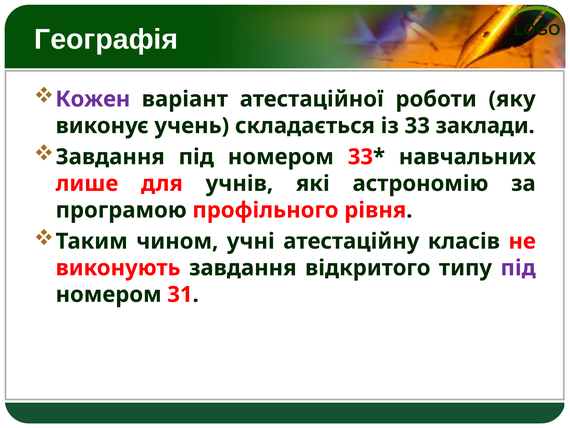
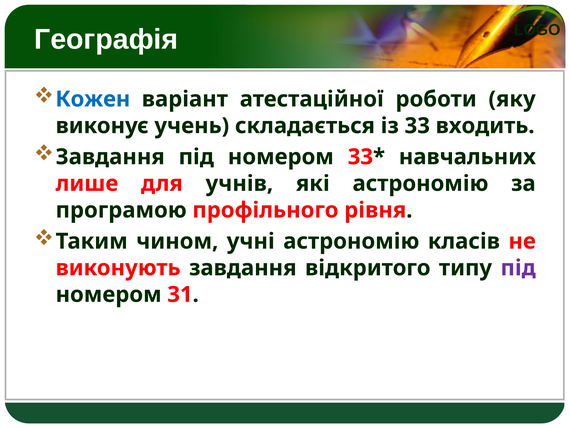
Кожен colour: purple -> blue (93, 99)
заклади: заклади -> входить (485, 126)
учні атестаційну: атестаційну -> астрономію (351, 241)
